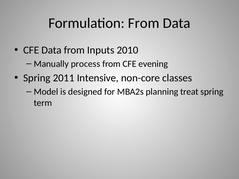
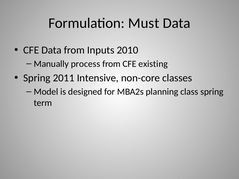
Formulation From: From -> Must (144, 23)
evening: evening -> existing (153, 64)
treat: treat -> class (189, 92)
